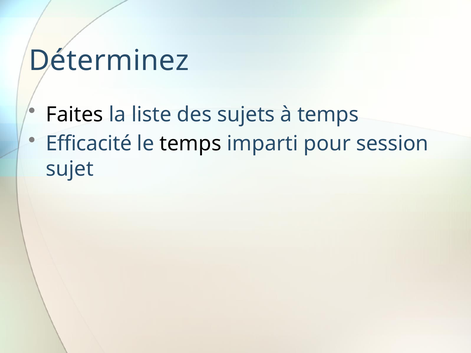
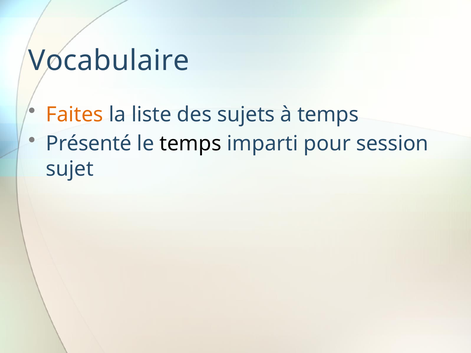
Déterminez: Déterminez -> Vocabulaire (109, 61)
Faites colour: black -> orange (75, 115)
Efficacité: Efficacité -> Présenté (89, 144)
